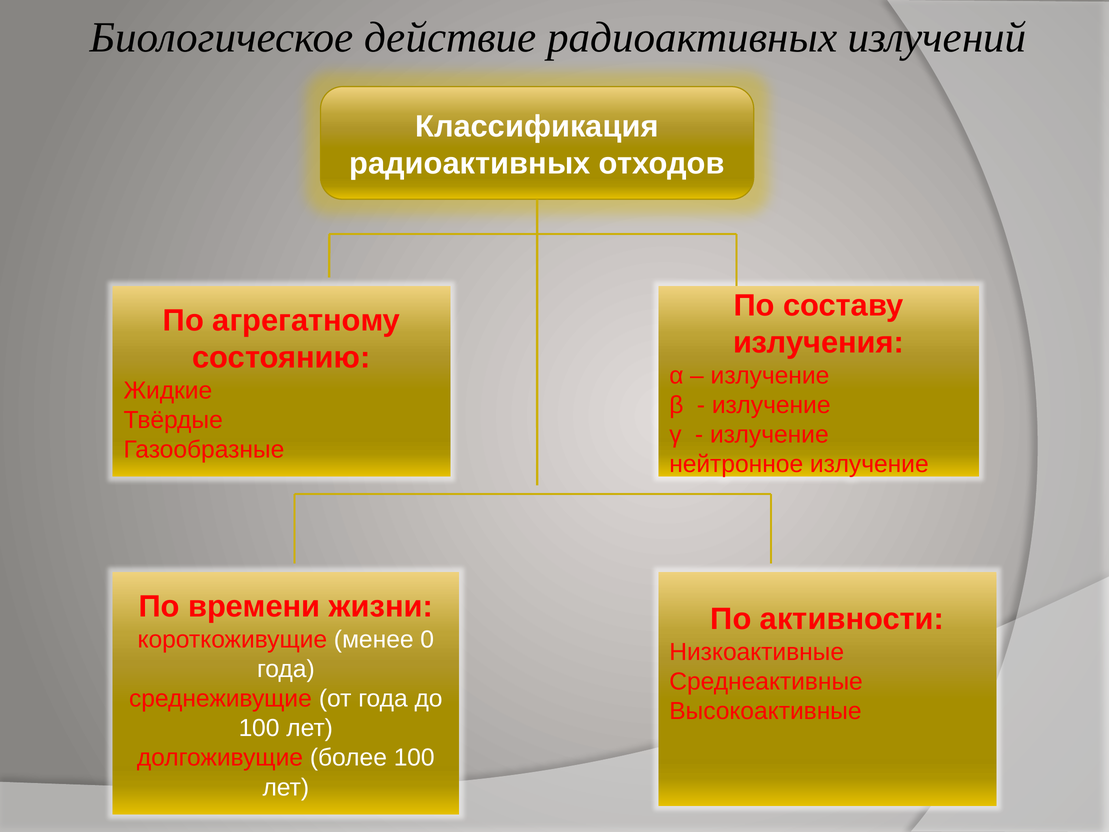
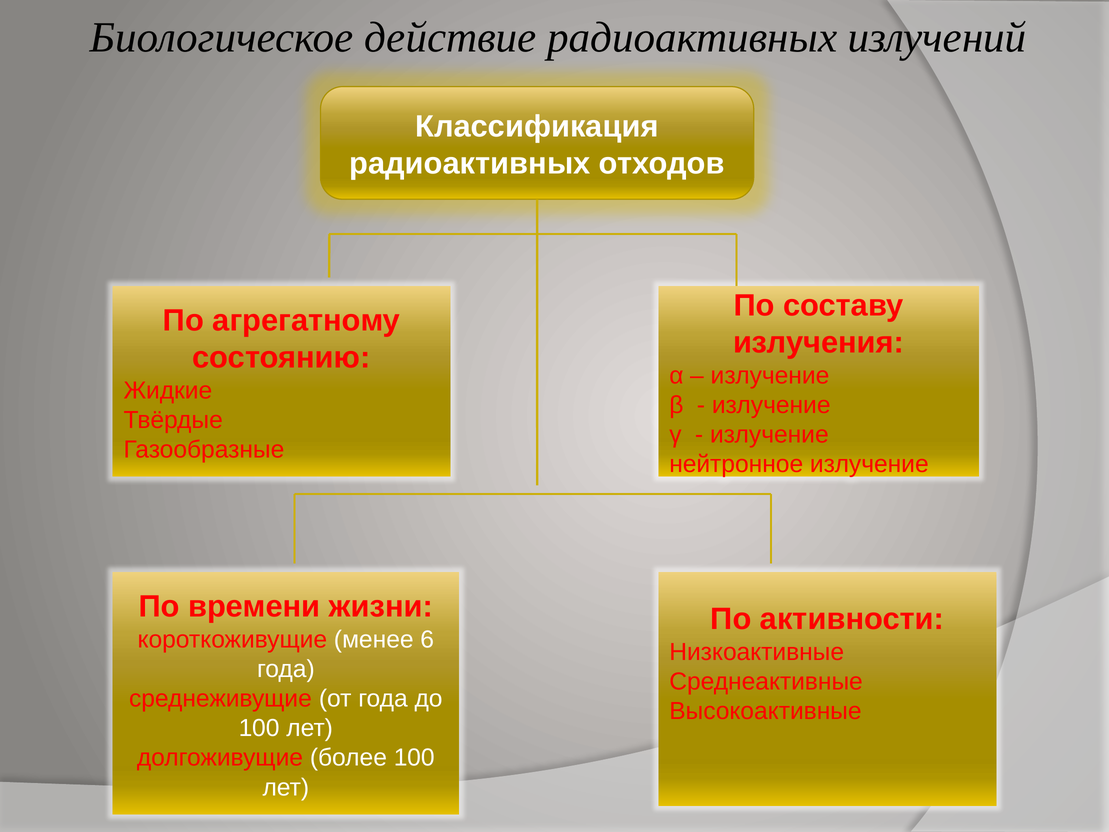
0: 0 -> 6 (427, 639)
